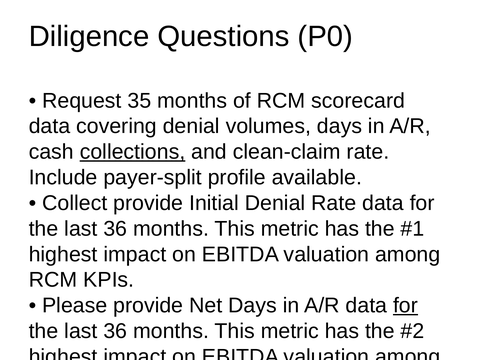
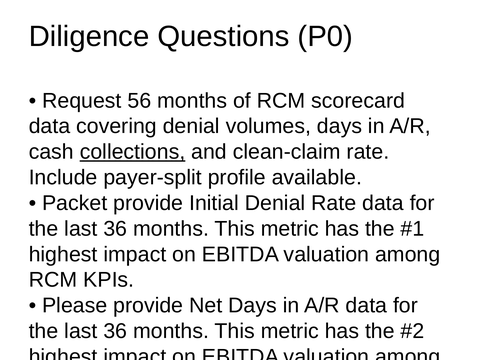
35: 35 -> 56 (139, 101)
Collect: Collect -> Packet (75, 203)
for underline: present -> none (406, 306)
